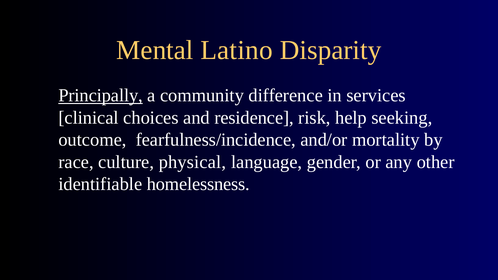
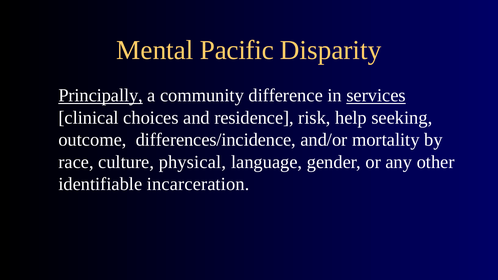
Latino: Latino -> Pacific (237, 50)
services underline: none -> present (376, 95)
fearfulness/incidence: fearfulness/incidence -> differences/incidence (216, 140)
homelessness: homelessness -> incarceration (198, 184)
